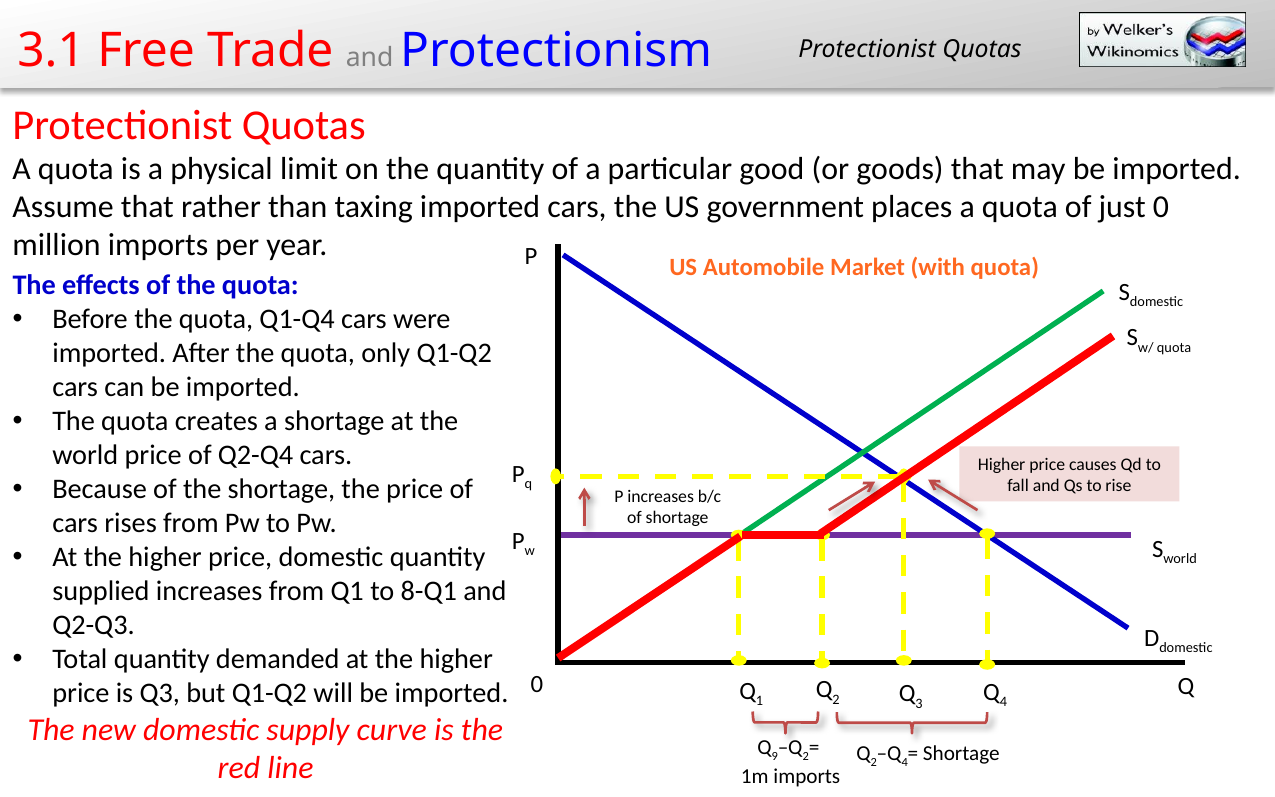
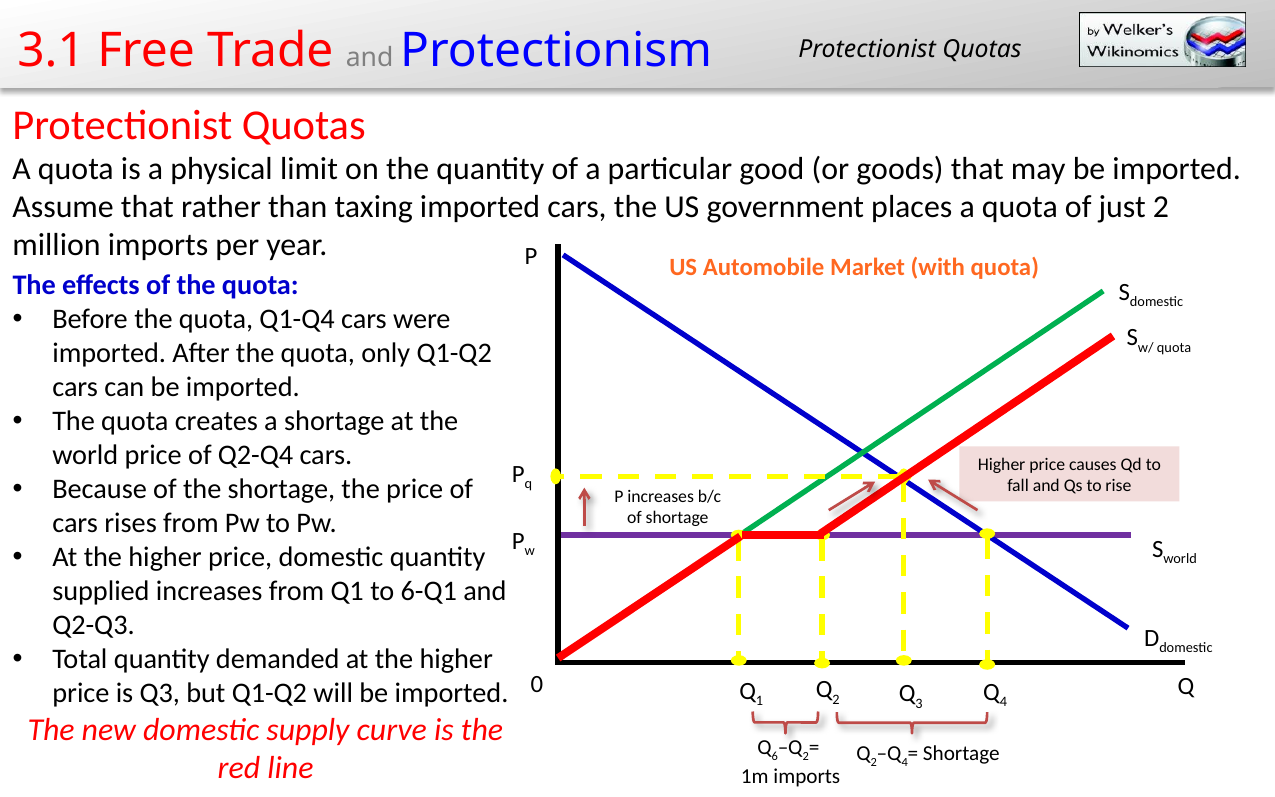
just 0: 0 -> 2 (1161, 207)
8-Q1: 8-Q1 -> 6-Q1 (429, 591)
9: 9 -> 6 (775, 756)
